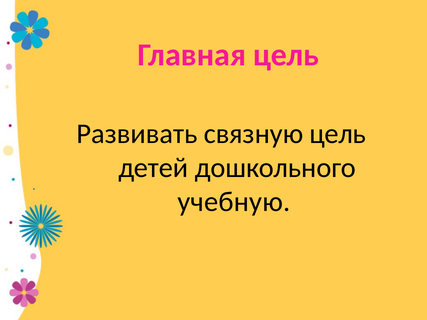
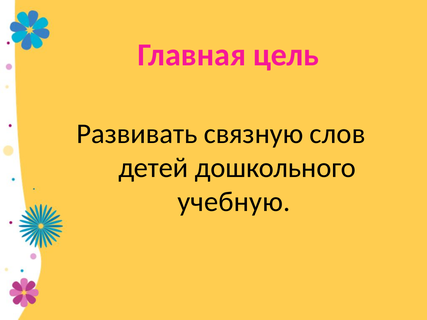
связную цель: цель -> слов (337, 134)
